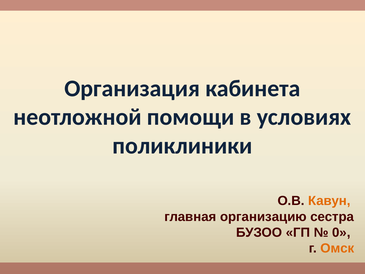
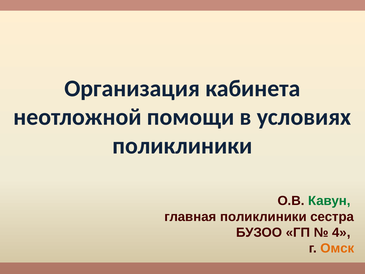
Кавун colour: orange -> green (329, 201)
главная организацию: организацию -> поликлиники (263, 216)
0: 0 -> 4 (341, 232)
